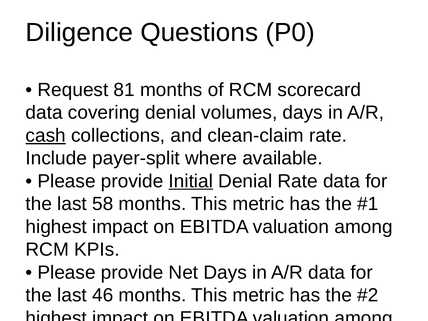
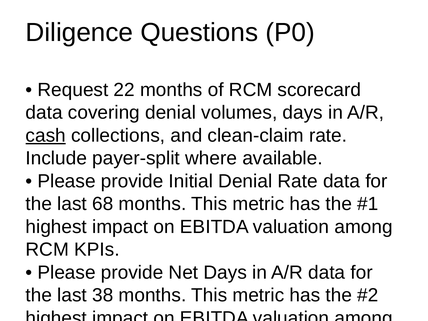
81: 81 -> 22 (124, 90)
Initial underline: present -> none (191, 181)
58: 58 -> 68 (103, 204)
46: 46 -> 38 (103, 295)
